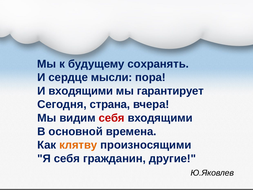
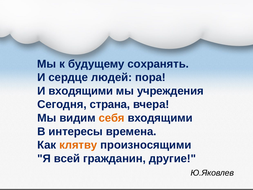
мысли: мысли -> людей (112, 77)
гарантирует: гарантирует -> учреждения (170, 91)
себя colour: red -> orange (112, 118)
основной: основной -> интересы (76, 131)
Я себя: себя -> всей (67, 158)
